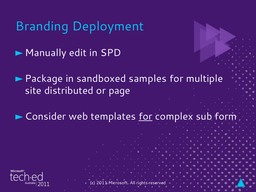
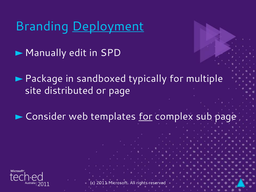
Deployment underline: none -> present (108, 26)
samples: samples -> typically (148, 79)
sub form: form -> page (226, 117)
